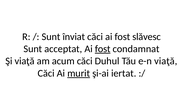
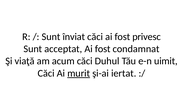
slăvesc: slăvesc -> privesc (147, 37)
fost underline: present -> none (103, 49)
e-n viaţă: viaţă -> uimit (166, 61)
